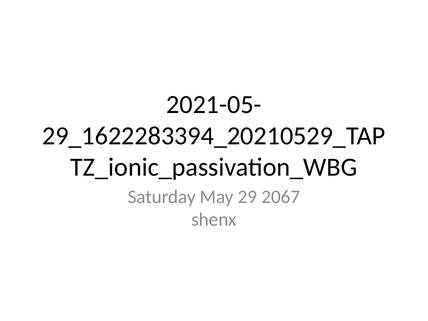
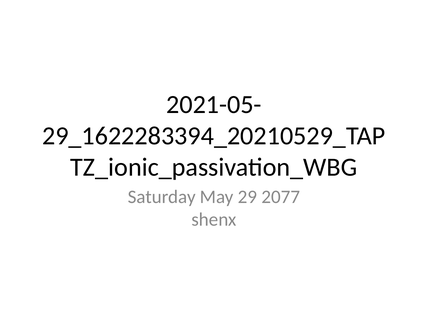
2067: 2067 -> 2077 (281, 197)
